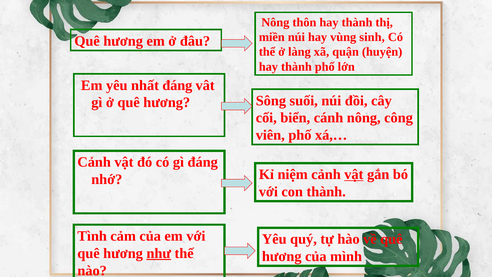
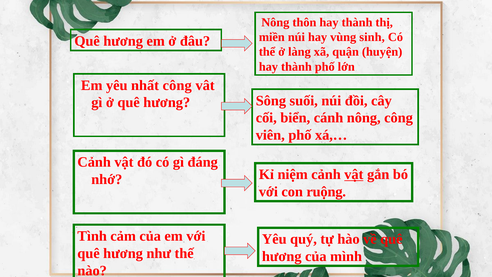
nhất đáng: đáng -> công (177, 85)
con thành: thành -> ruộng (326, 192)
như underline: present -> none (159, 253)
